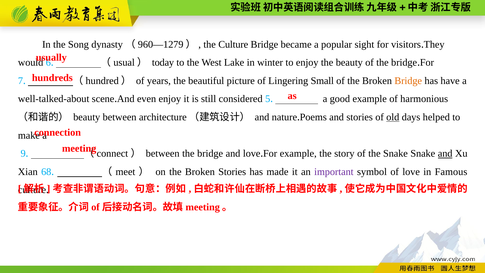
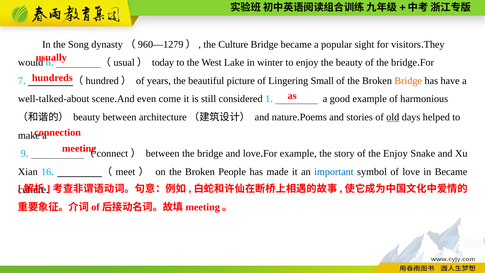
even enjoy: enjoy -> come (170, 99)
5: 5 -> 1 (268, 99)
the Snake: Snake -> Enjoy (395, 153)
and underline: present -> none (445, 153)
68: 68 -> 16 (46, 172)
Broken Stories: Stories -> People (232, 172)
important colour: purple -> blue (334, 172)
in Famous: Famous -> Became (451, 172)
